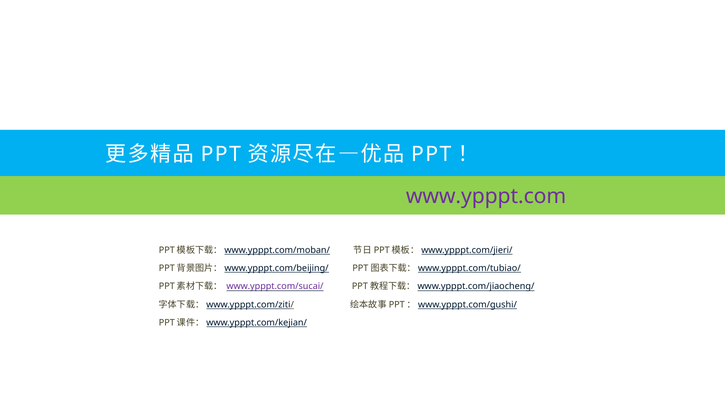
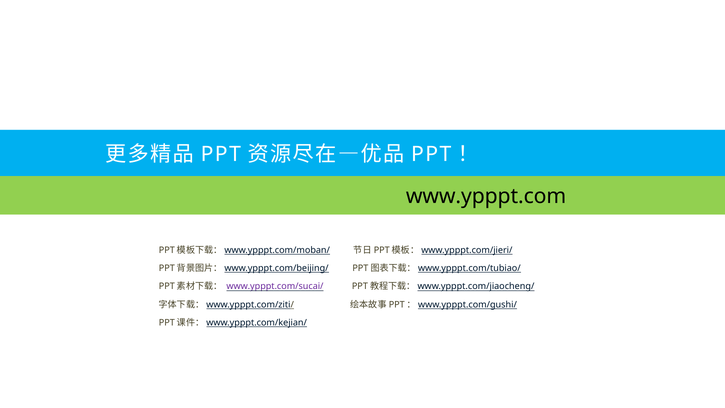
www.ypppt.com colour: purple -> black (486, 196)
